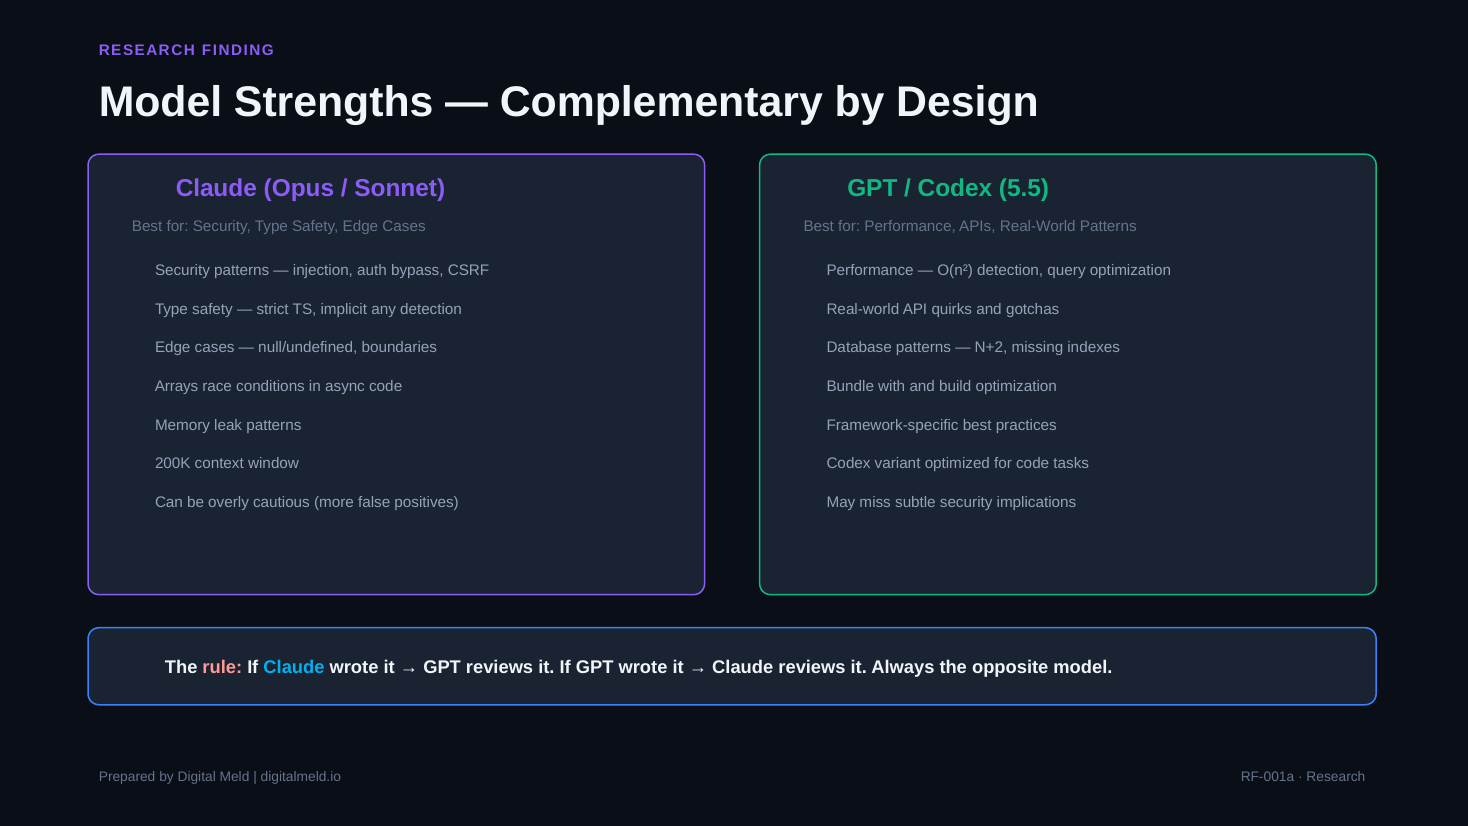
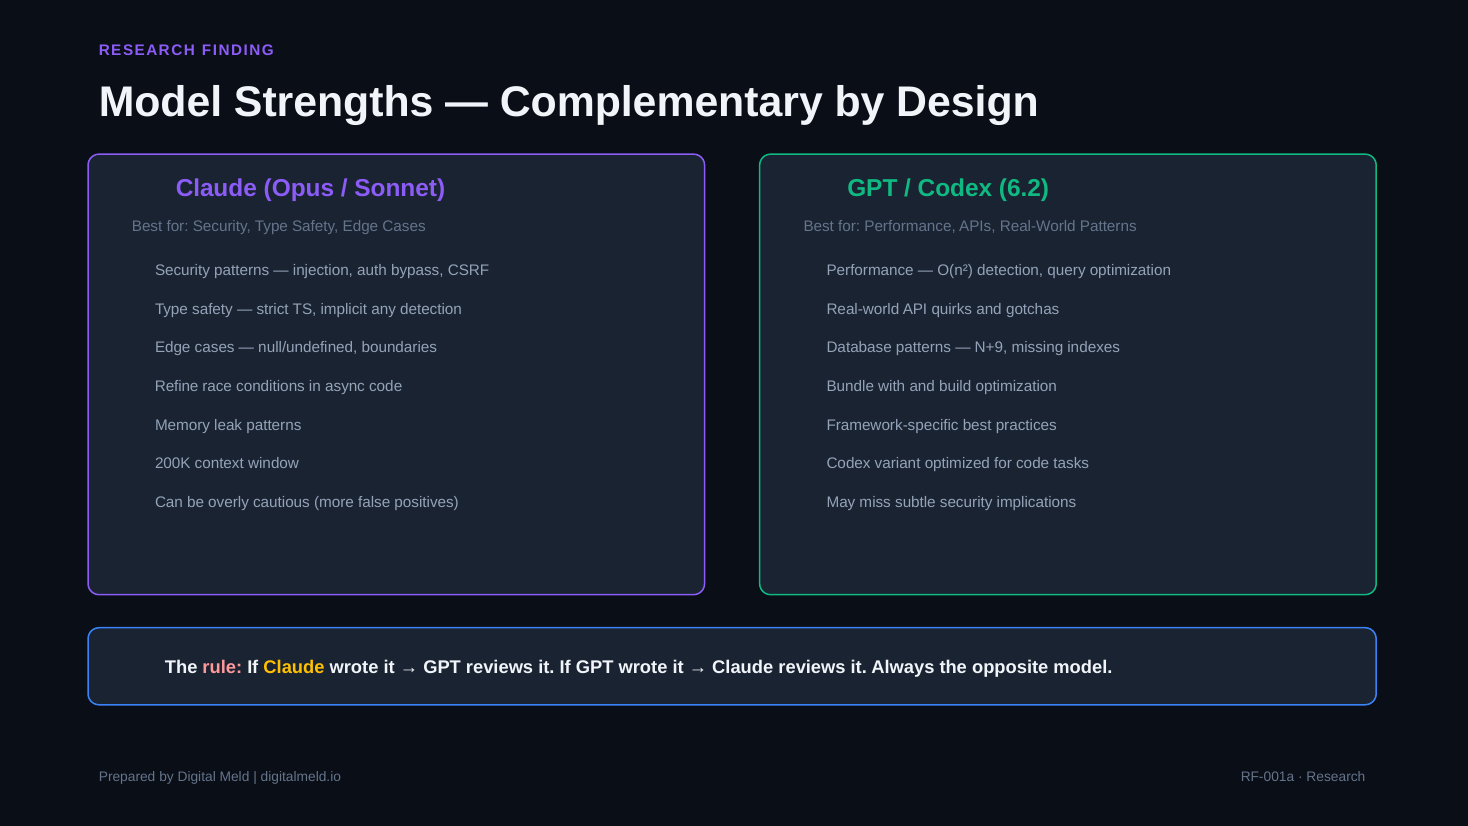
5.5: 5.5 -> 6.2 (1024, 189)
N+2: N+2 -> N+9 (991, 348)
Arrays: Arrays -> Refine (177, 386)
Claude colour: light blue -> yellow (294, 667)
